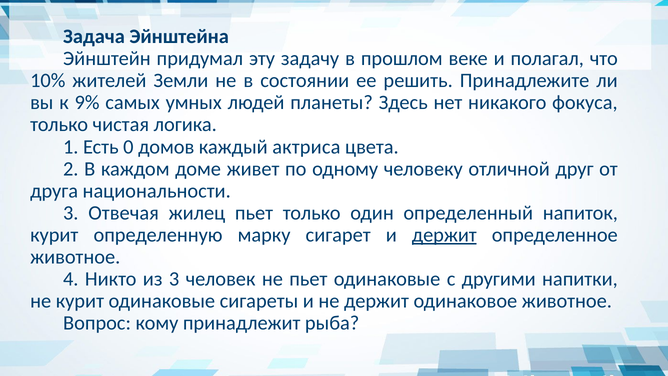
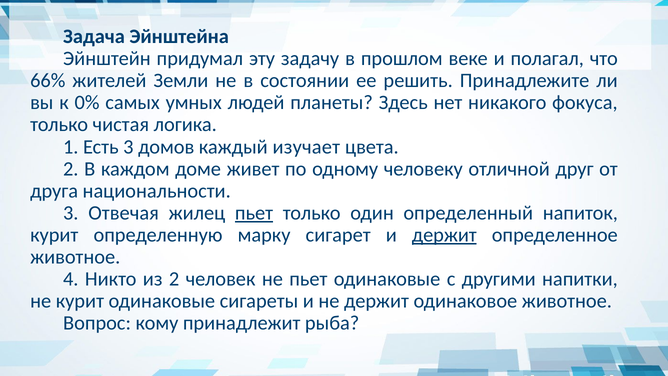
10%: 10% -> 66% (48, 81)
9%: 9% -> 0% (87, 103)
Есть 0: 0 -> 3 (128, 147)
актриса: актриса -> изучает (306, 147)
пьет underline: none -> present (254, 213)
из 3: 3 -> 2 (174, 279)
